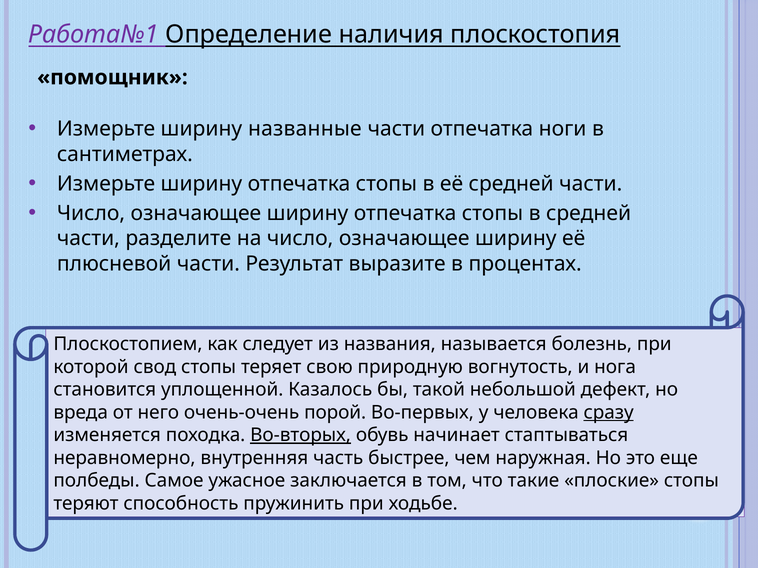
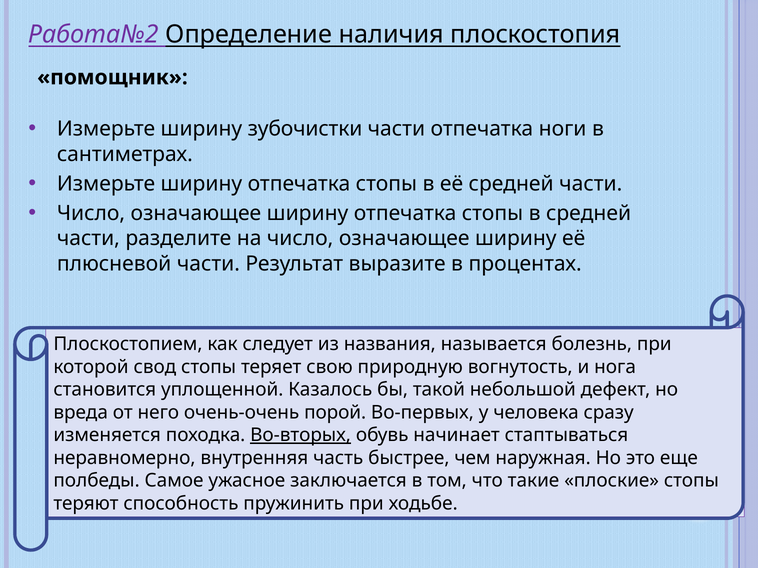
Работа№1: Работа№1 -> Работа№2 (93, 35)
названные: названные -> зубочистки (305, 129)
сразу underline: present -> none (609, 413)
